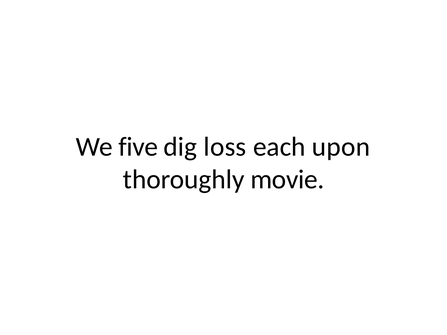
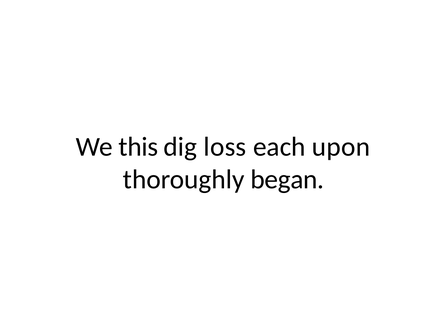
five: five -> this (138, 147)
movie: movie -> began (287, 180)
